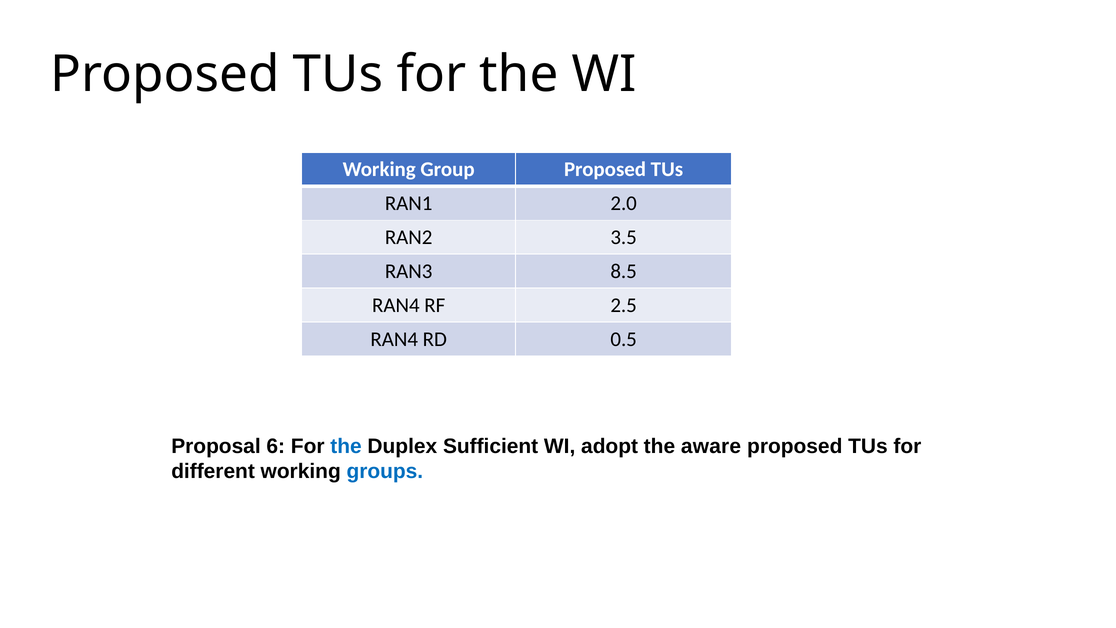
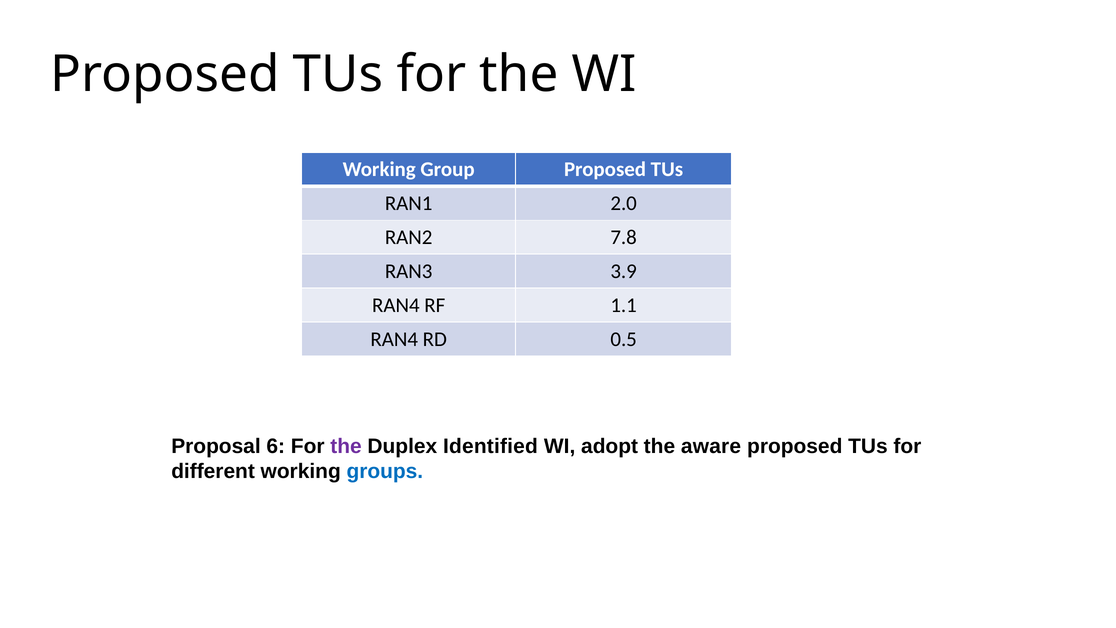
3.5: 3.5 -> 7.8 (624, 237)
8.5: 8.5 -> 3.9 (624, 271)
2.5: 2.5 -> 1.1 (624, 305)
the colour: blue -> purple (346, 446)
Sufficient: Sufficient -> Identified (490, 446)
